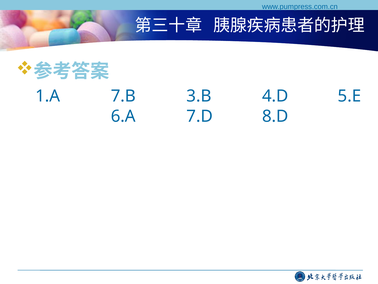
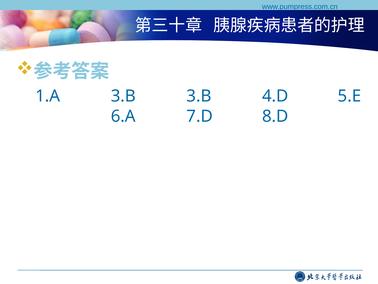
1.A 7.B: 7.B -> 3.B (123, 96)
